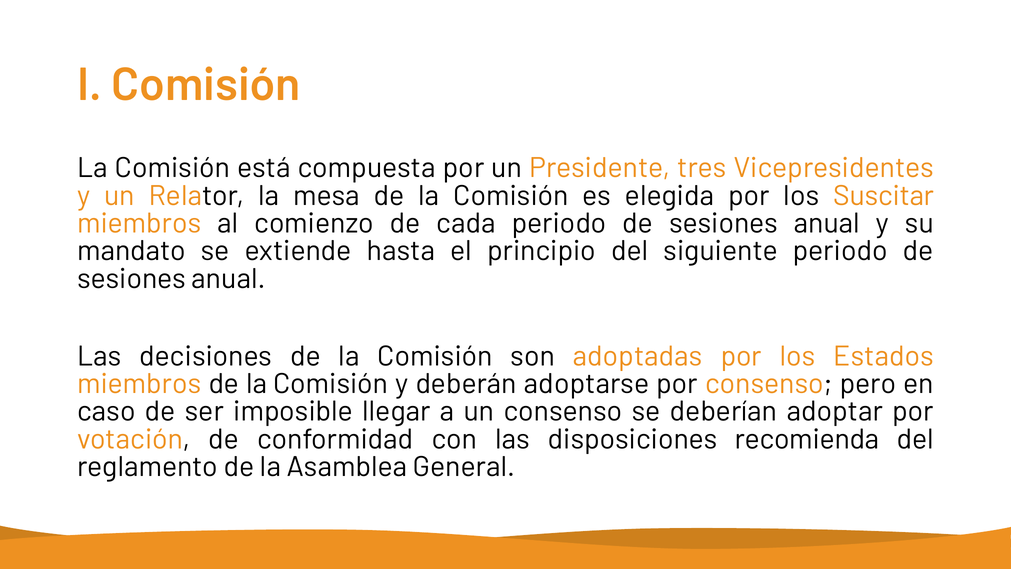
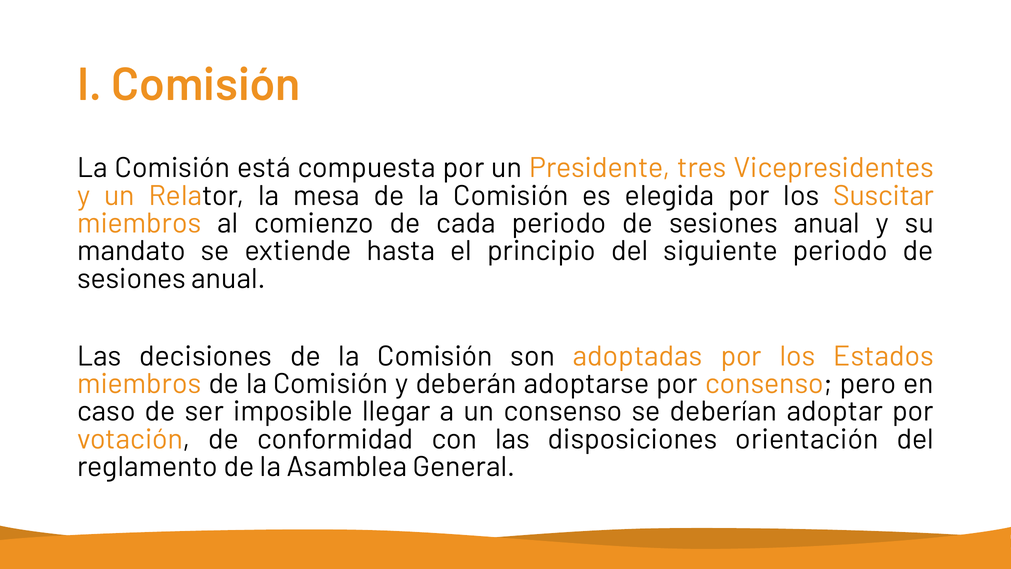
recomienda: recomienda -> orientación (807, 439)
